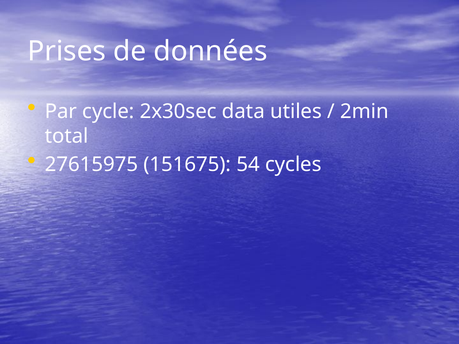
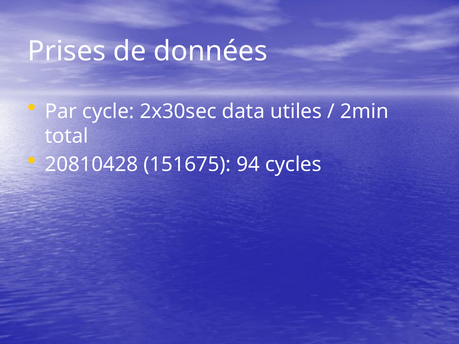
27615975: 27615975 -> 20810428 (91, 165)
54: 54 -> 94 (248, 165)
